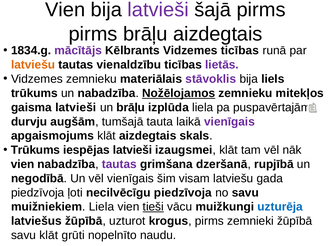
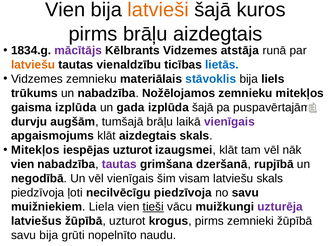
latvieši colour: purple -> orange (158, 10)
šajā pirms: pirms -> kuros (261, 10)
Vidzemes ticības: ticības -> atstāja (240, 51)
lietās colour: purple -> blue (222, 65)
stāvoklis colour: purple -> blue (211, 79)
Nožēlojamos underline: present -> none (179, 93)
gaisma latvieši: latvieši -> izplūda (76, 107)
un brāļu: brāļu -> gada (131, 107)
izplūda liela: liela -> šajā (203, 107)
tumšajā tauta: tauta -> brāļu (160, 122)
Trūkums: Trūkums -> Mitekļos (35, 150)
iespējas latvieši: latvieši -> uzturot (133, 150)
latviešu gada: gada -> skals (270, 178)
uzturēja colour: blue -> purple (280, 207)
savu klāt: klāt -> bija (49, 235)
